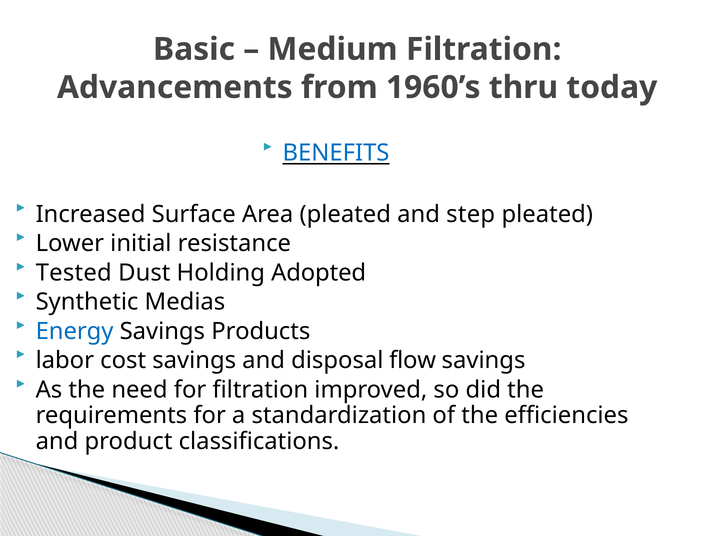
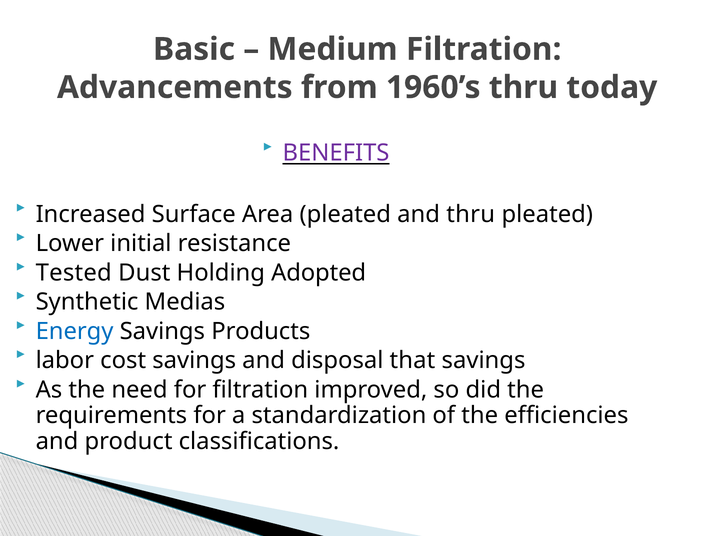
BENEFITS colour: blue -> purple (336, 153)
and step: step -> thru (471, 214)
flow: flow -> that (412, 361)
